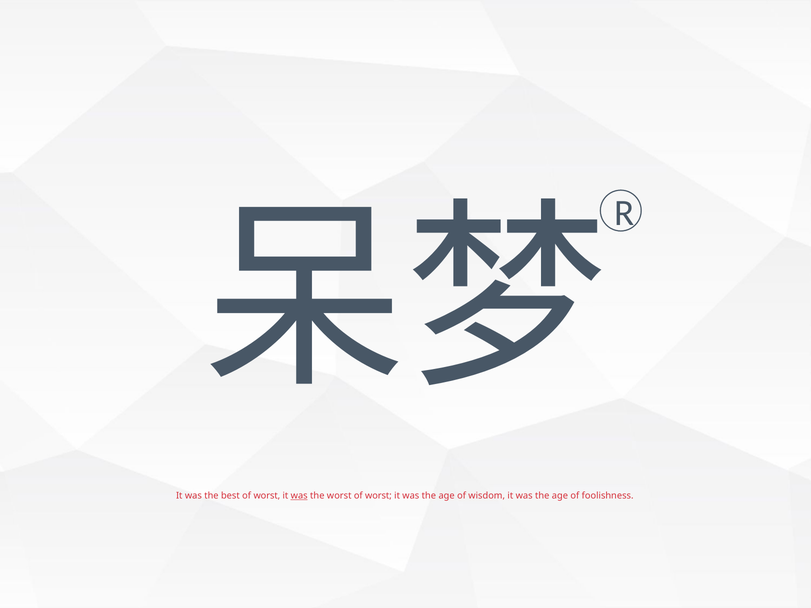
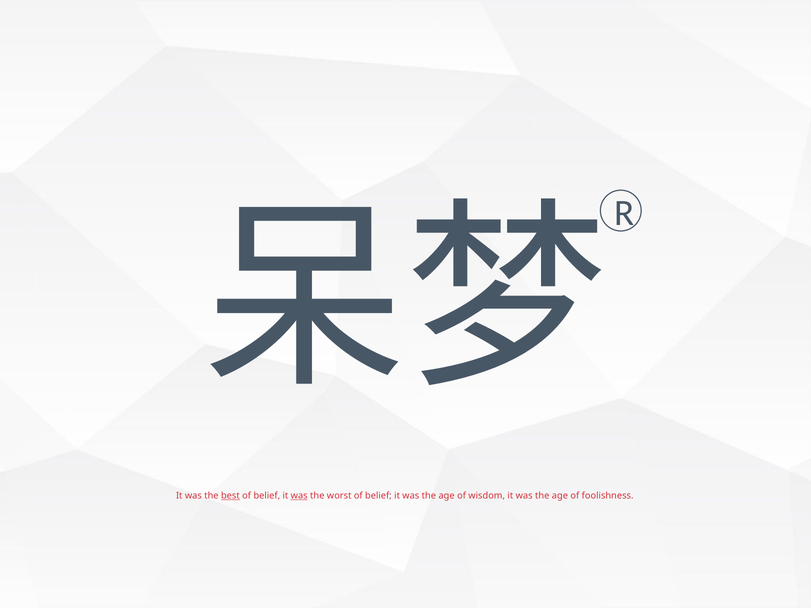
best underline: none -> present (230, 496)
worst: worst -> belief (267, 496)
worst of worst: worst -> belief (378, 496)
